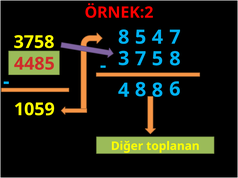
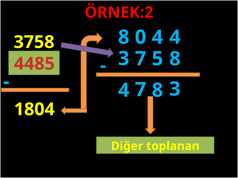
8 5: 5 -> 0 (141, 37)
4 7: 7 -> 4 (175, 37)
4 8: 8 -> 7 (141, 90)
6: 6 -> 3 (175, 89)
1059: 1059 -> 1804 (34, 110)
